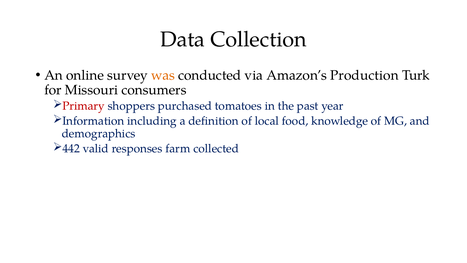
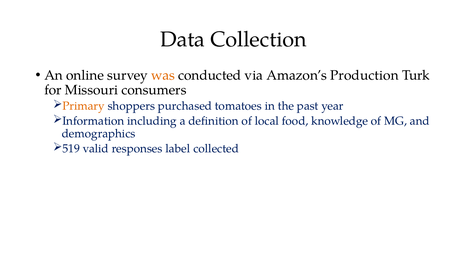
Primary colour: red -> orange (84, 106)
442: 442 -> 519 (71, 149)
farm: farm -> label (178, 149)
